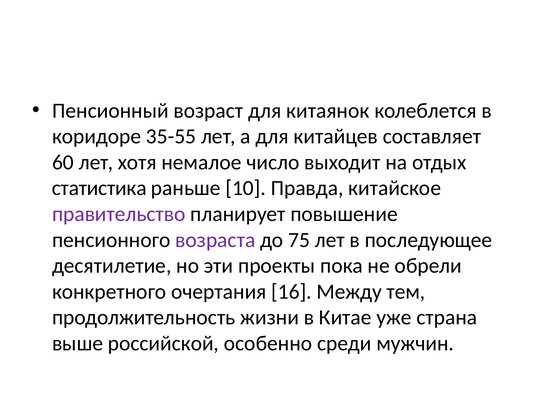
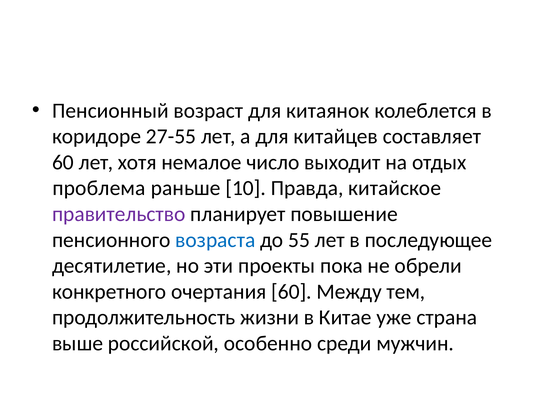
35-55: 35-55 -> 27-55 (171, 136)
статистика: статистика -> проблема (99, 188)
возраста colour: purple -> blue (215, 240)
75: 75 -> 55 (299, 240)
очертания 16: 16 -> 60 (292, 291)
